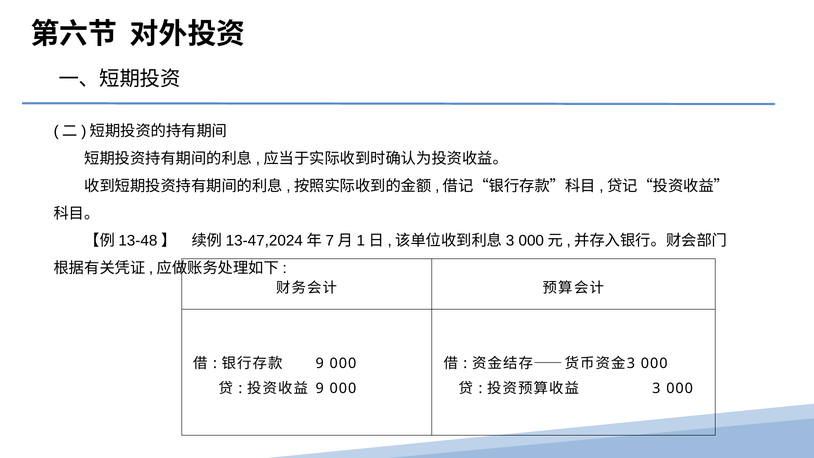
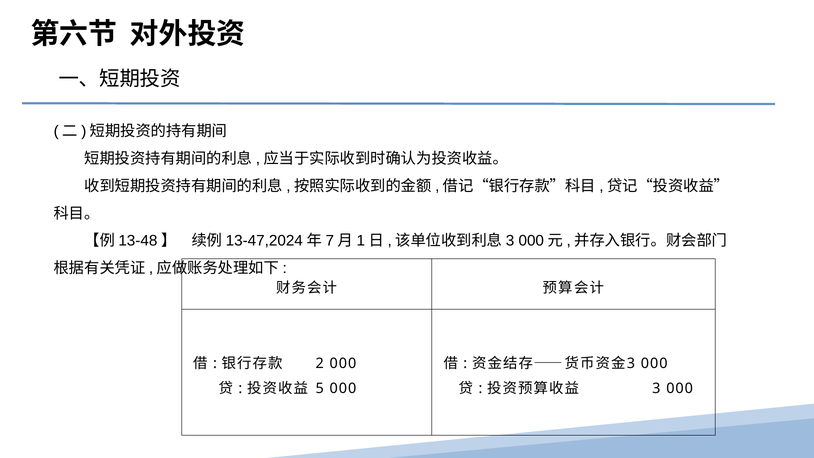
9: 9 -> 2 (320, 363)
9: 9 -> 5 (320, 389)
